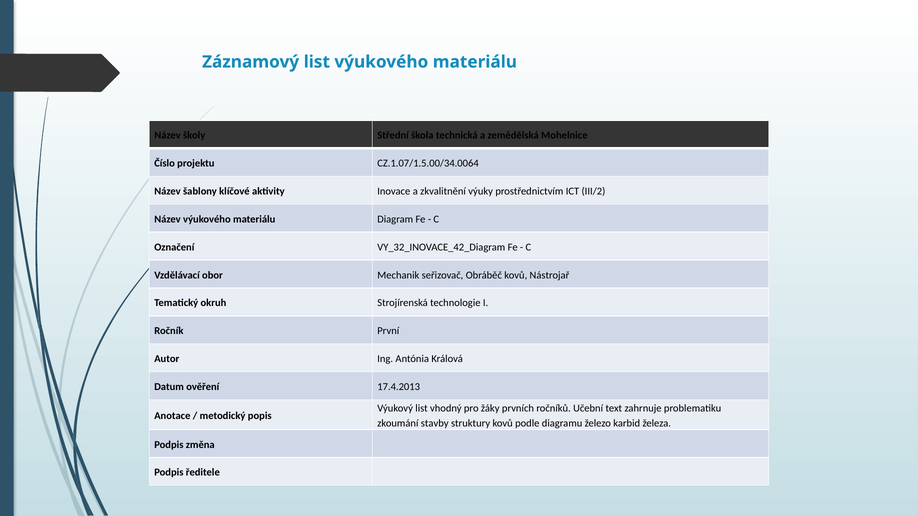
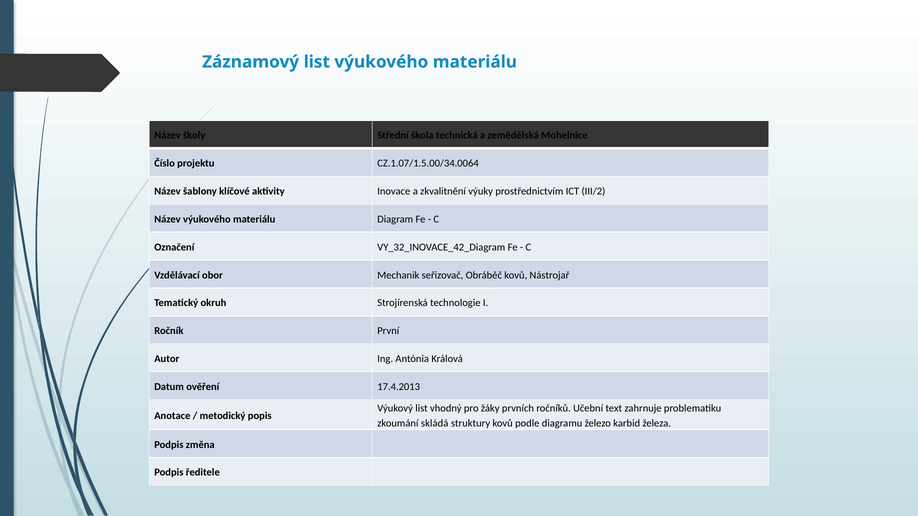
stavby: stavby -> skládá (435, 423)
